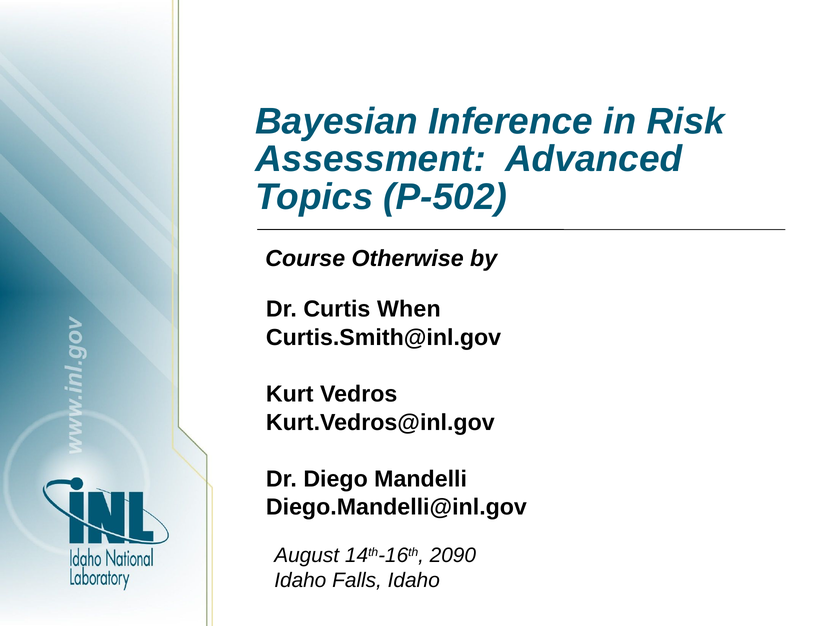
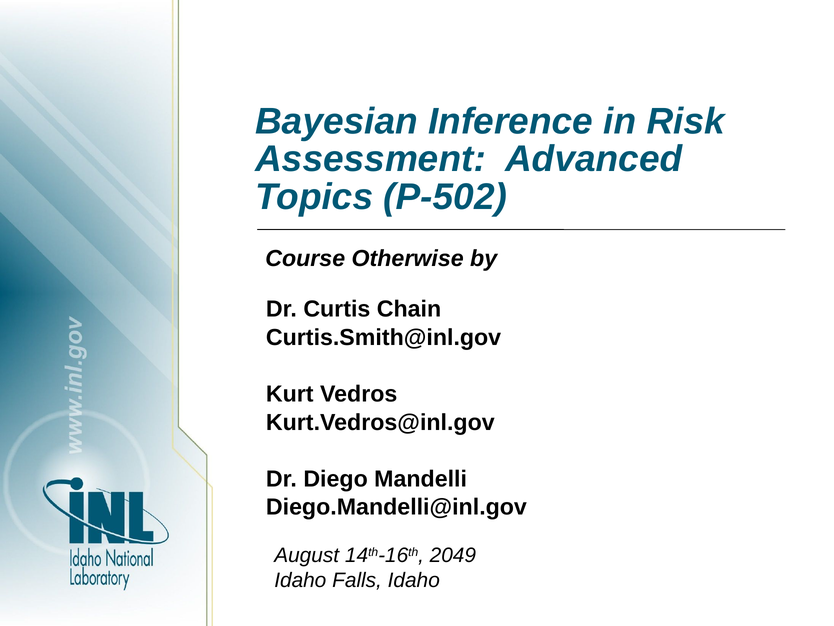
When: When -> Chain (409, 309)
2090: 2090 -> 2049 (453, 555)
